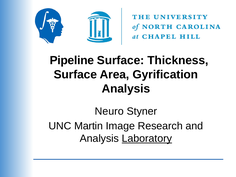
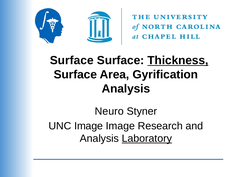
Pipeline: Pipeline -> Surface (72, 60)
Thickness underline: none -> present (178, 60)
UNC Martin: Martin -> Image (89, 126)
